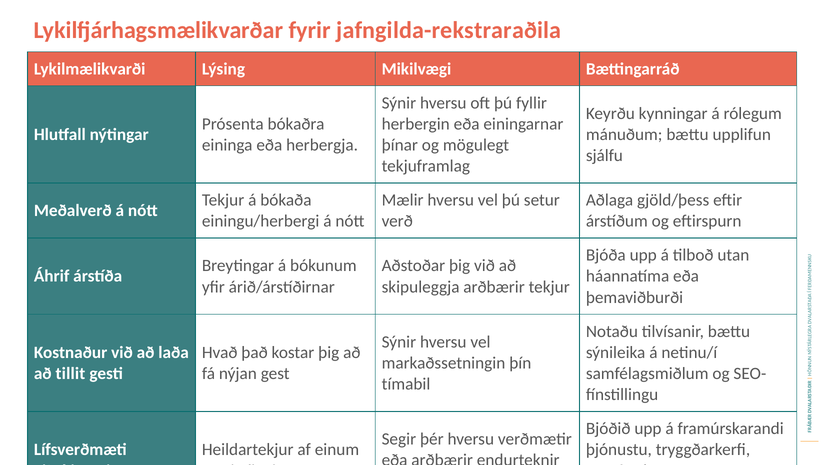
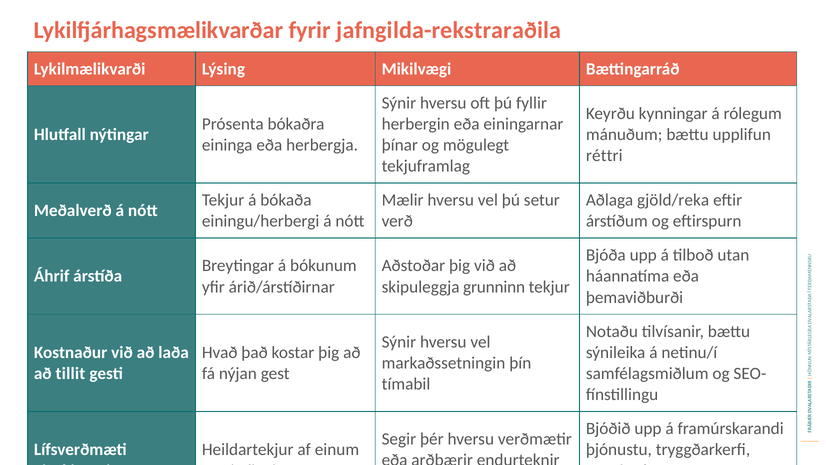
sjálfu: sjálfu -> réttri (604, 155)
gjöld/þess: gjöld/þess -> gjöld/reka (673, 200)
skipuleggja arðbærir: arðbærir -> grunninn (494, 287)
